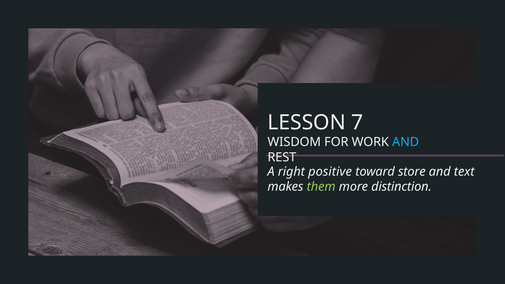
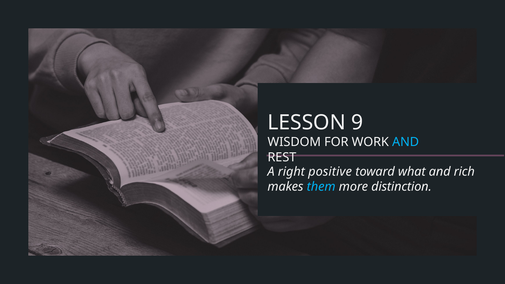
7: 7 -> 9 (357, 122)
store: store -> what (412, 172)
text: text -> rich (464, 172)
them colour: light green -> light blue (321, 187)
